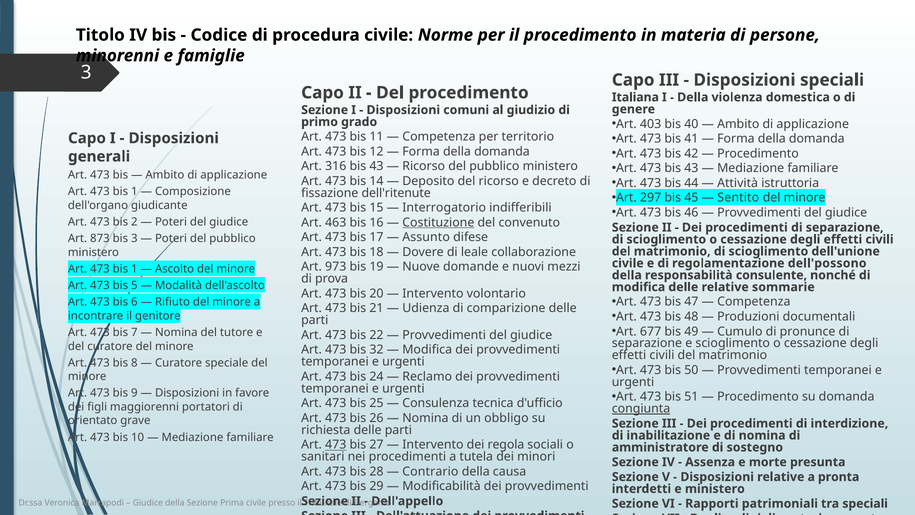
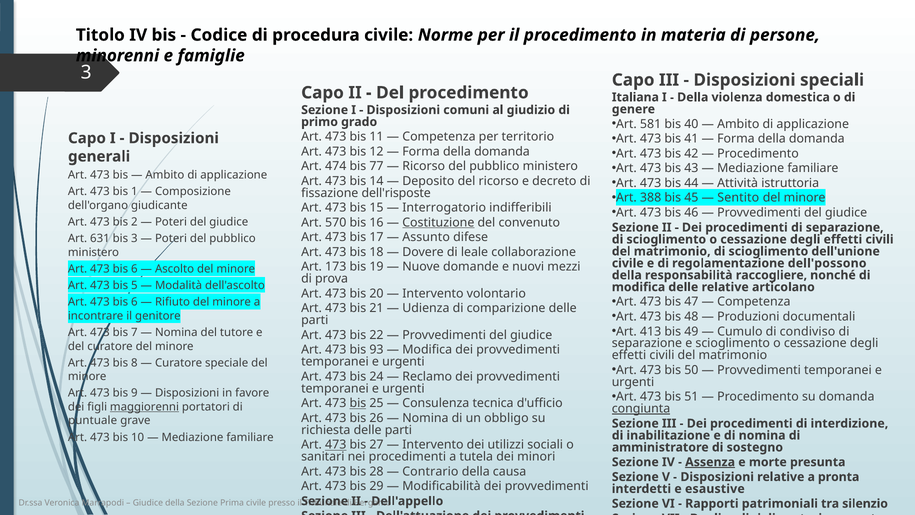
403: 403 -> 581 (651, 124)
316: 316 -> 474 (336, 166)
43: 43 -> 77 (377, 166)
dell'ritenute: dell'ritenute -> dell'risposte (396, 193)
297: 297 -> 388 (651, 198)
463: 463 -> 570 (336, 222)
873: 873 -> 631 (100, 238)
973: 973 -> 173 (336, 267)
1: 1 -> 6 (134, 269)
consulente: consulente -> raccogliere (771, 275)
sommarie: sommarie -> articolano (783, 287)
677: 677 -> 413 (651, 331)
pronunce: pronunce -> condiviso (808, 331)
32: 32 -> 93 (377, 350)
bis underline: none -> present (358, 403)
maggiorenni underline: none -> present (144, 407)
orientato: orientato -> puntuale (93, 420)
regola: regola -> utilizzi (506, 445)
Assenza underline: none -> present (710, 462)
e ministero: ministero -> esaustive (715, 489)
tra speciali: speciali -> silenzio (865, 503)
